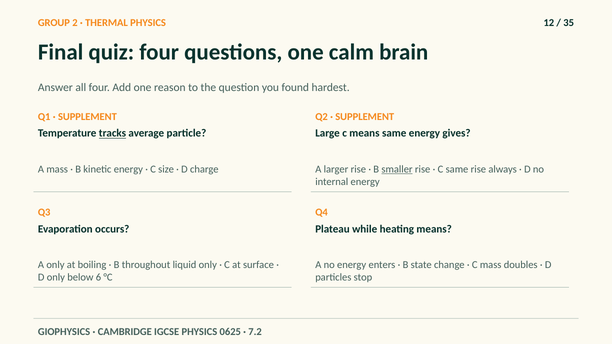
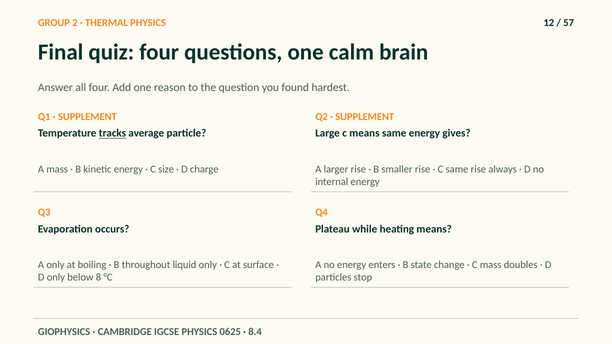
35: 35 -> 57 (569, 23)
smaller underline: present -> none (397, 169)
6: 6 -> 8 (98, 278)
7.2: 7.2 -> 8.4 (255, 332)
